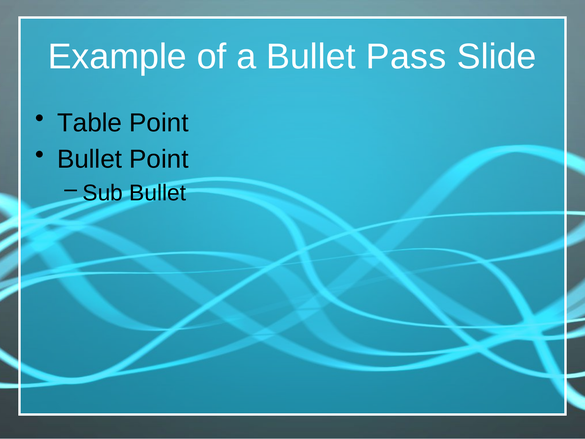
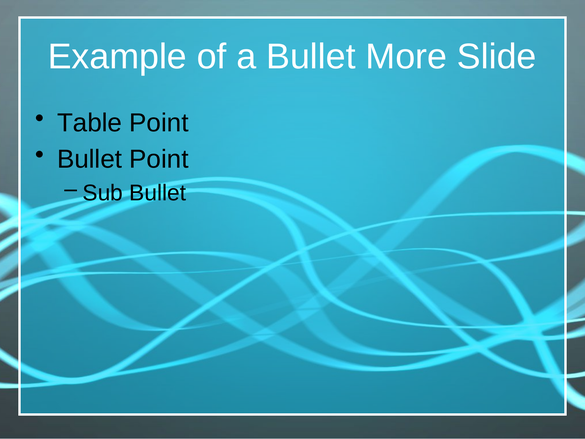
Pass: Pass -> More (406, 57)
